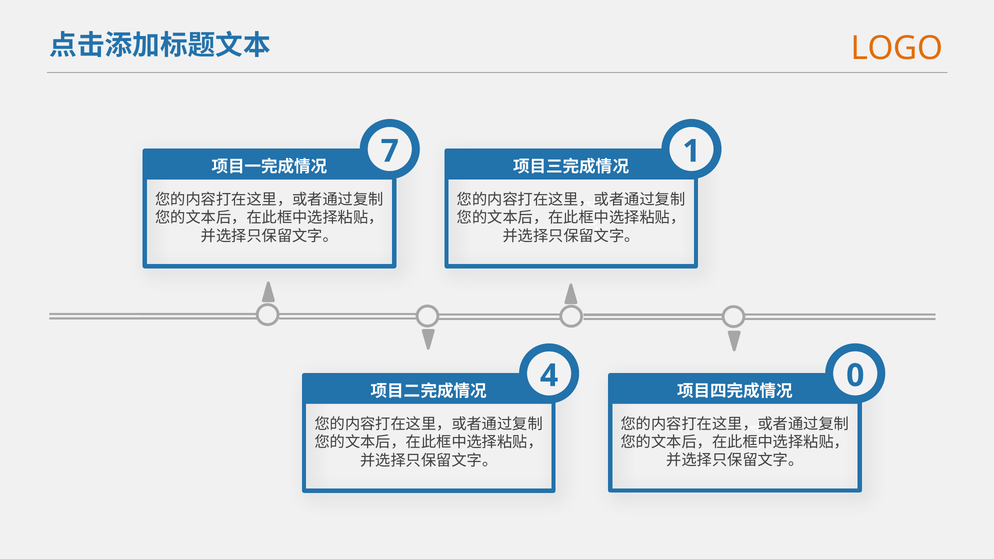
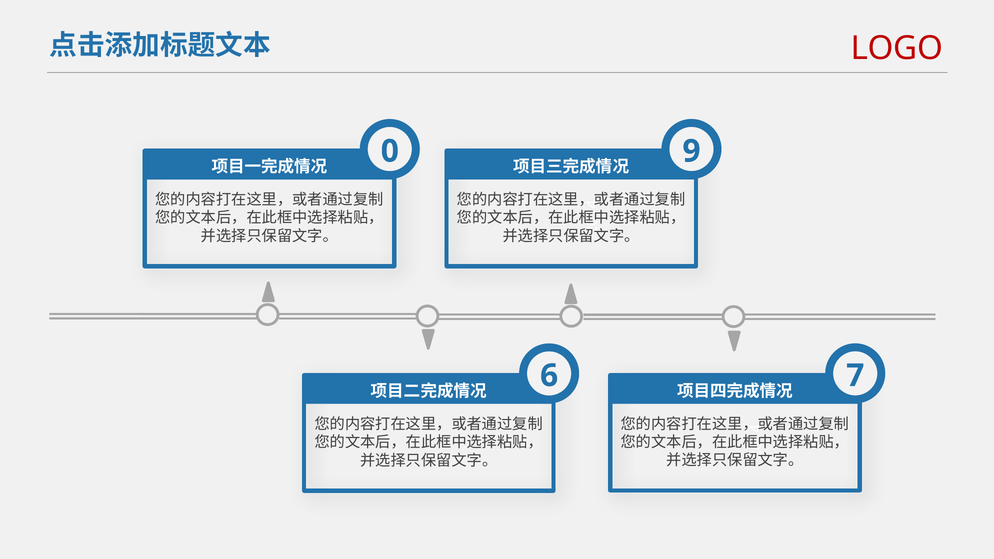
LOGO colour: orange -> red (897, 48)
7: 7 -> 0 (390, 151)
1: 1 -> 9 (691, 151)
4: 4 -> 6 (549, 376)
0: 0 -> 7 (855, 376)
